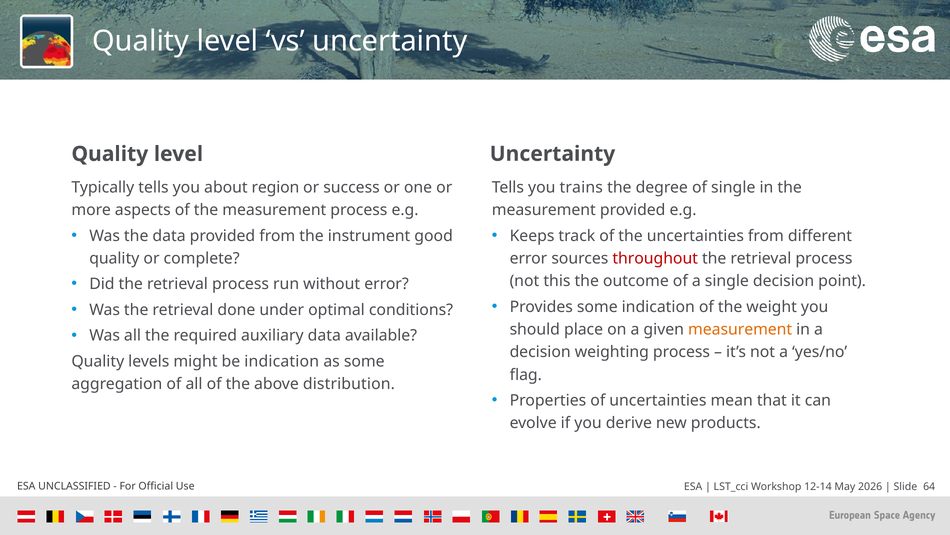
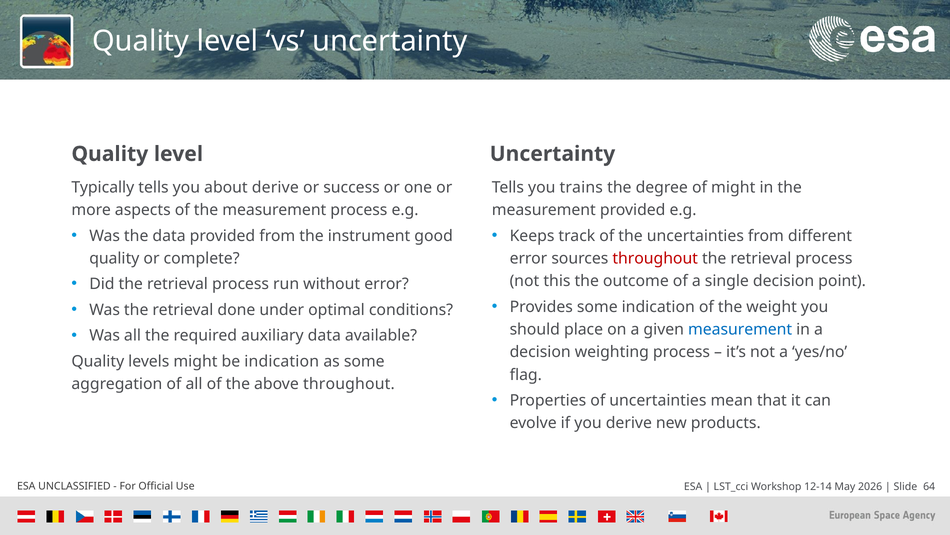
about region: region -> derive (275, 187)
of single: single -> might (733, 187)
measurement colour: orange -> blue (740, 329)
above distribution: distribution -> throughout (349, 384)
